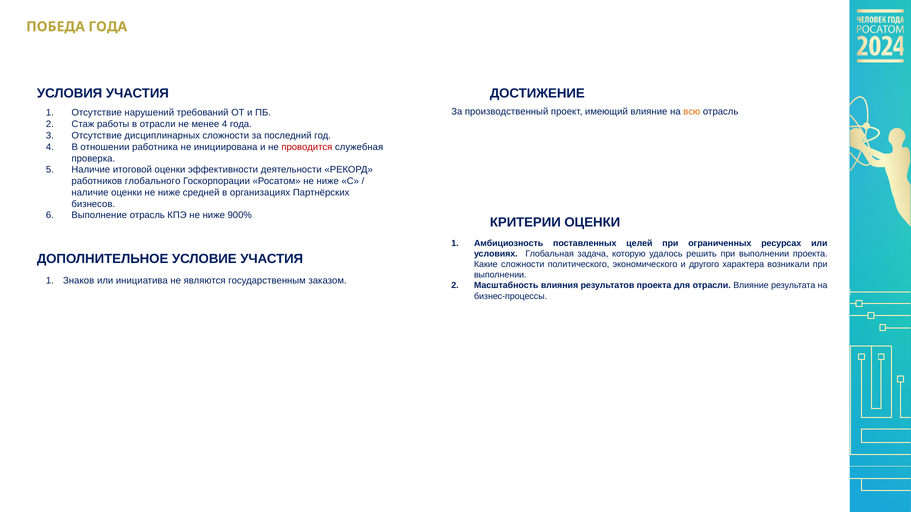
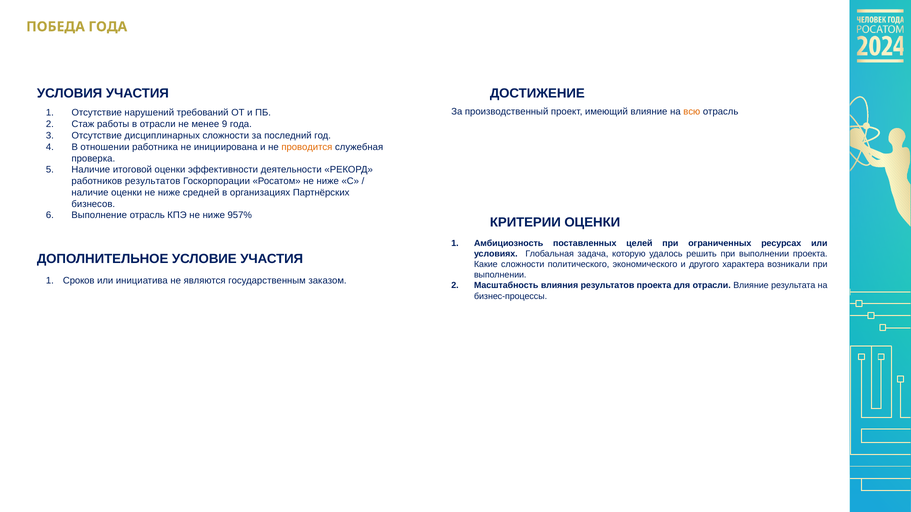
менее 4: 4 -> 9 (225, 124)
проводится colour: red -> orange (307, 147)
работников глобального: глобального -> результатов (153, 181)
900%: 900% -> 957% (240, 215)
Знаков: Знаков -> Сроков (79, 281)
